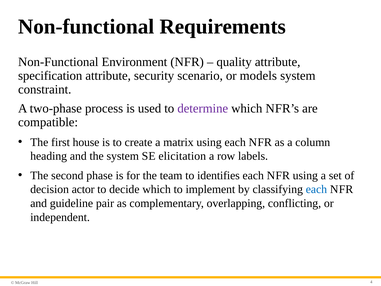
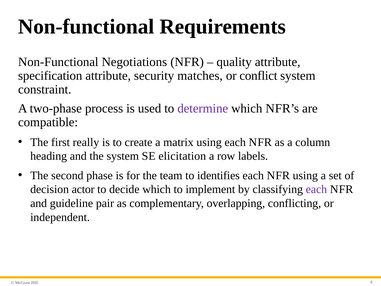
Environment: Environment -> Negotiations (134, 62)
scenario: scenario -> matches (200, 76)
models: models -> conflict (258, 76)
house: house -> really (86, 142)
each colour: blue -> purple (316, 189)
